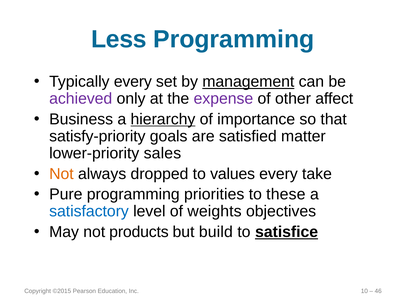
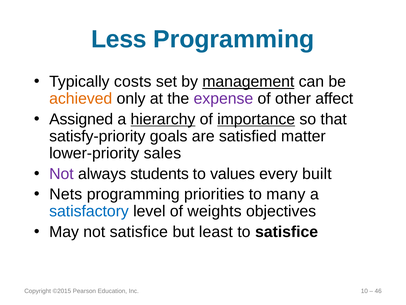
Typically every: every -> costs (133, 82)
achieved colour: purple -> orange (81, 99)
Business: Business -> Assigned (81, 119)
importance underline: none -> present (256, 119)
Not colour: orange -> purple (61, 174)
dropped: dropped -> students (160, 174)
take: take -> built (317, 174)
Pure: Pure -> Nets (66, 194)
these: these -> many (286, 194)
not products: products -> satisfice (139, 232)
build: build -> least (216, 232)
satisfice underline: present -> none (287, 232)
